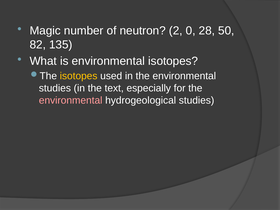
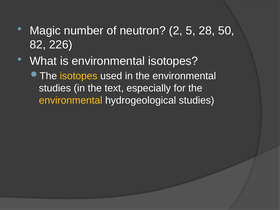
0: 0 -> 5 (191, 31)
135: 135 -> 226 (61, 45)
environmental colour: pink -> yellow (71, 100)
